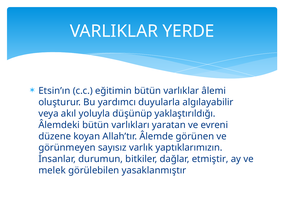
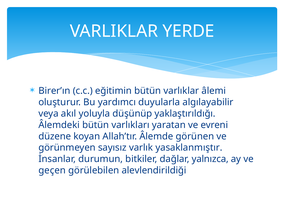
Etsin’ın: Etsin’ın -> Birer’ın (54, 91)
yaptıklarımızın: yaptıklarımızın -> yasaklanmıştır (189, 148)
etmiştir: etmiştir -> yalnızca (210, 159)
melek: melek -> geçen (52, 170)
yasaklanmıştır: yasaklanmıştır -> alevlendirildiği (154, 170)
